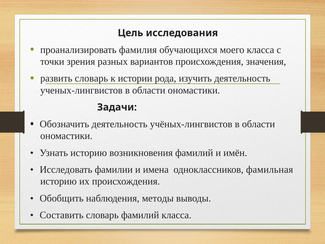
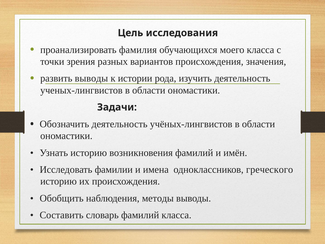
развить словарь: словарь -> выводы (91, 78)
фамильная: фамильная -> греческого (270, 169)
